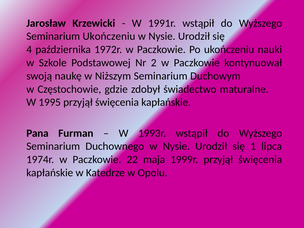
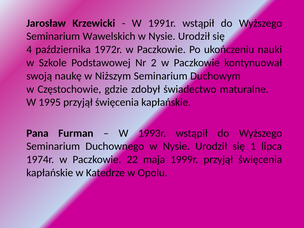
Seminarium Ukończeniu: Ukończeniu -> Wawelskich (109, 36)
